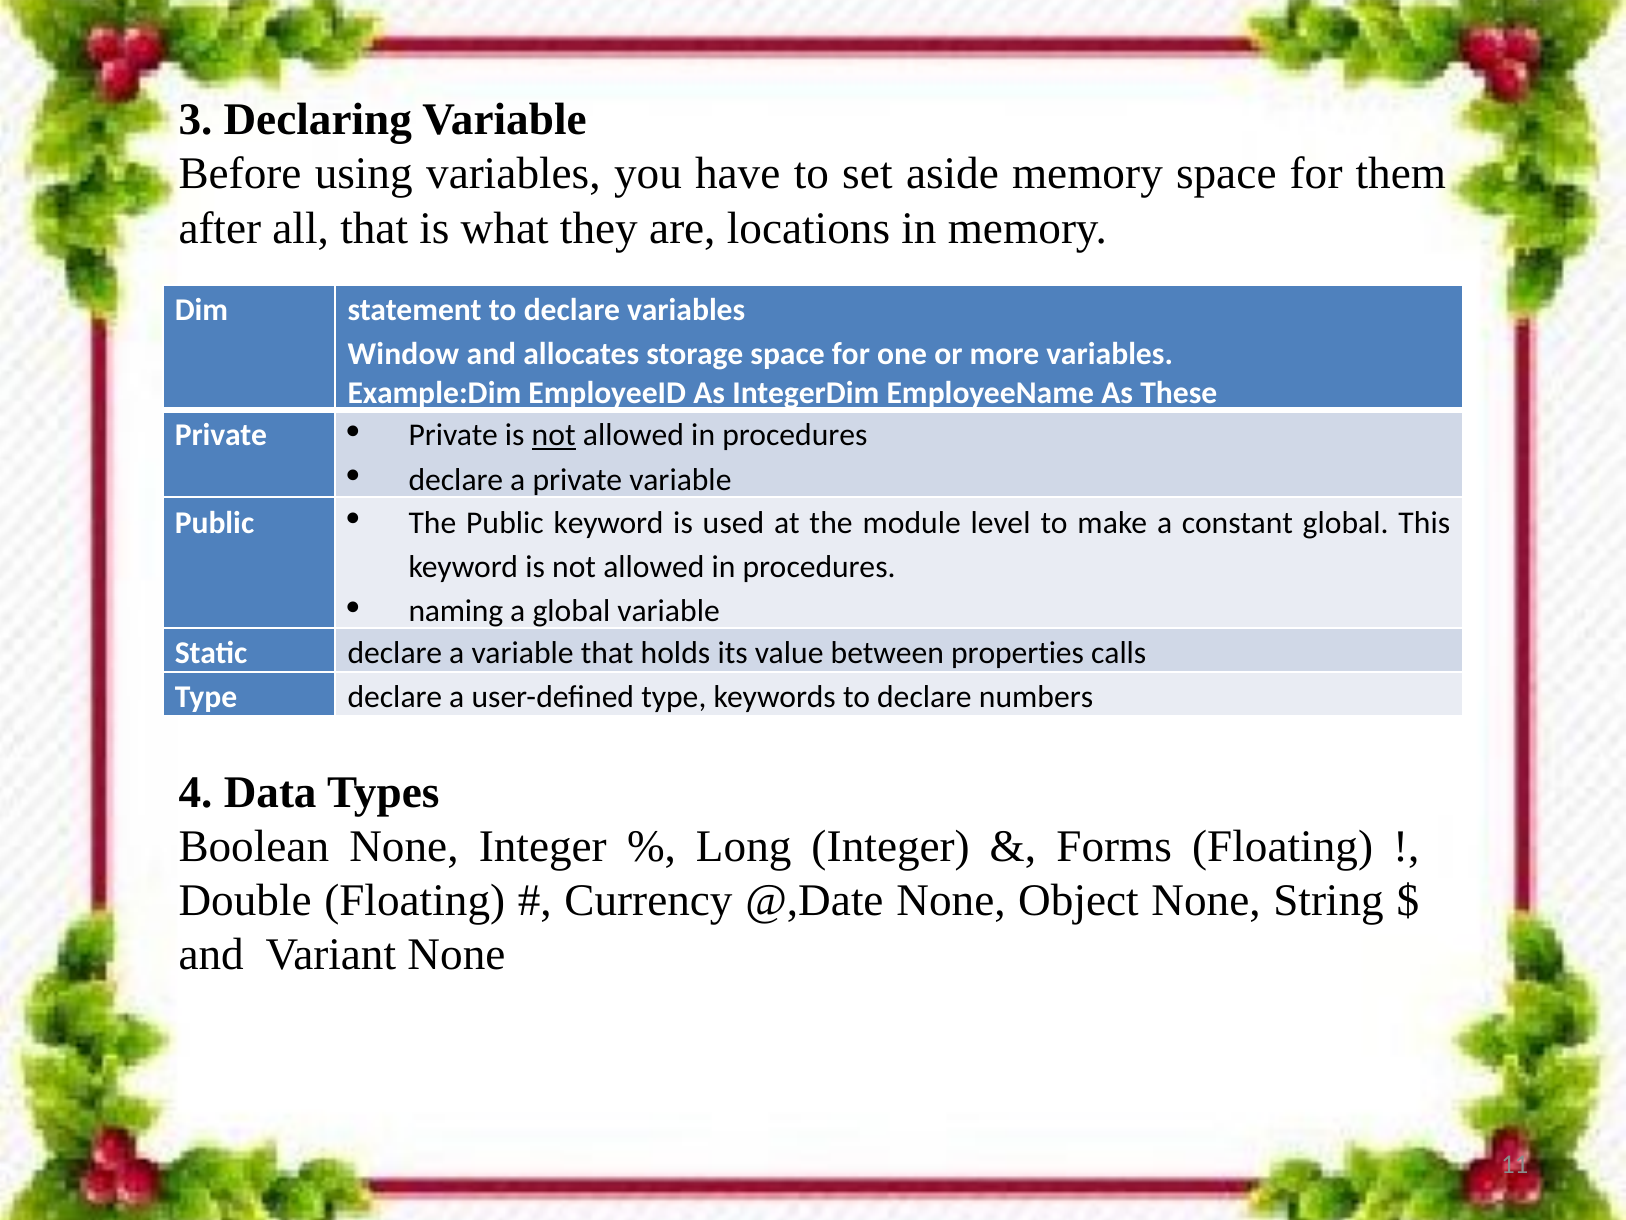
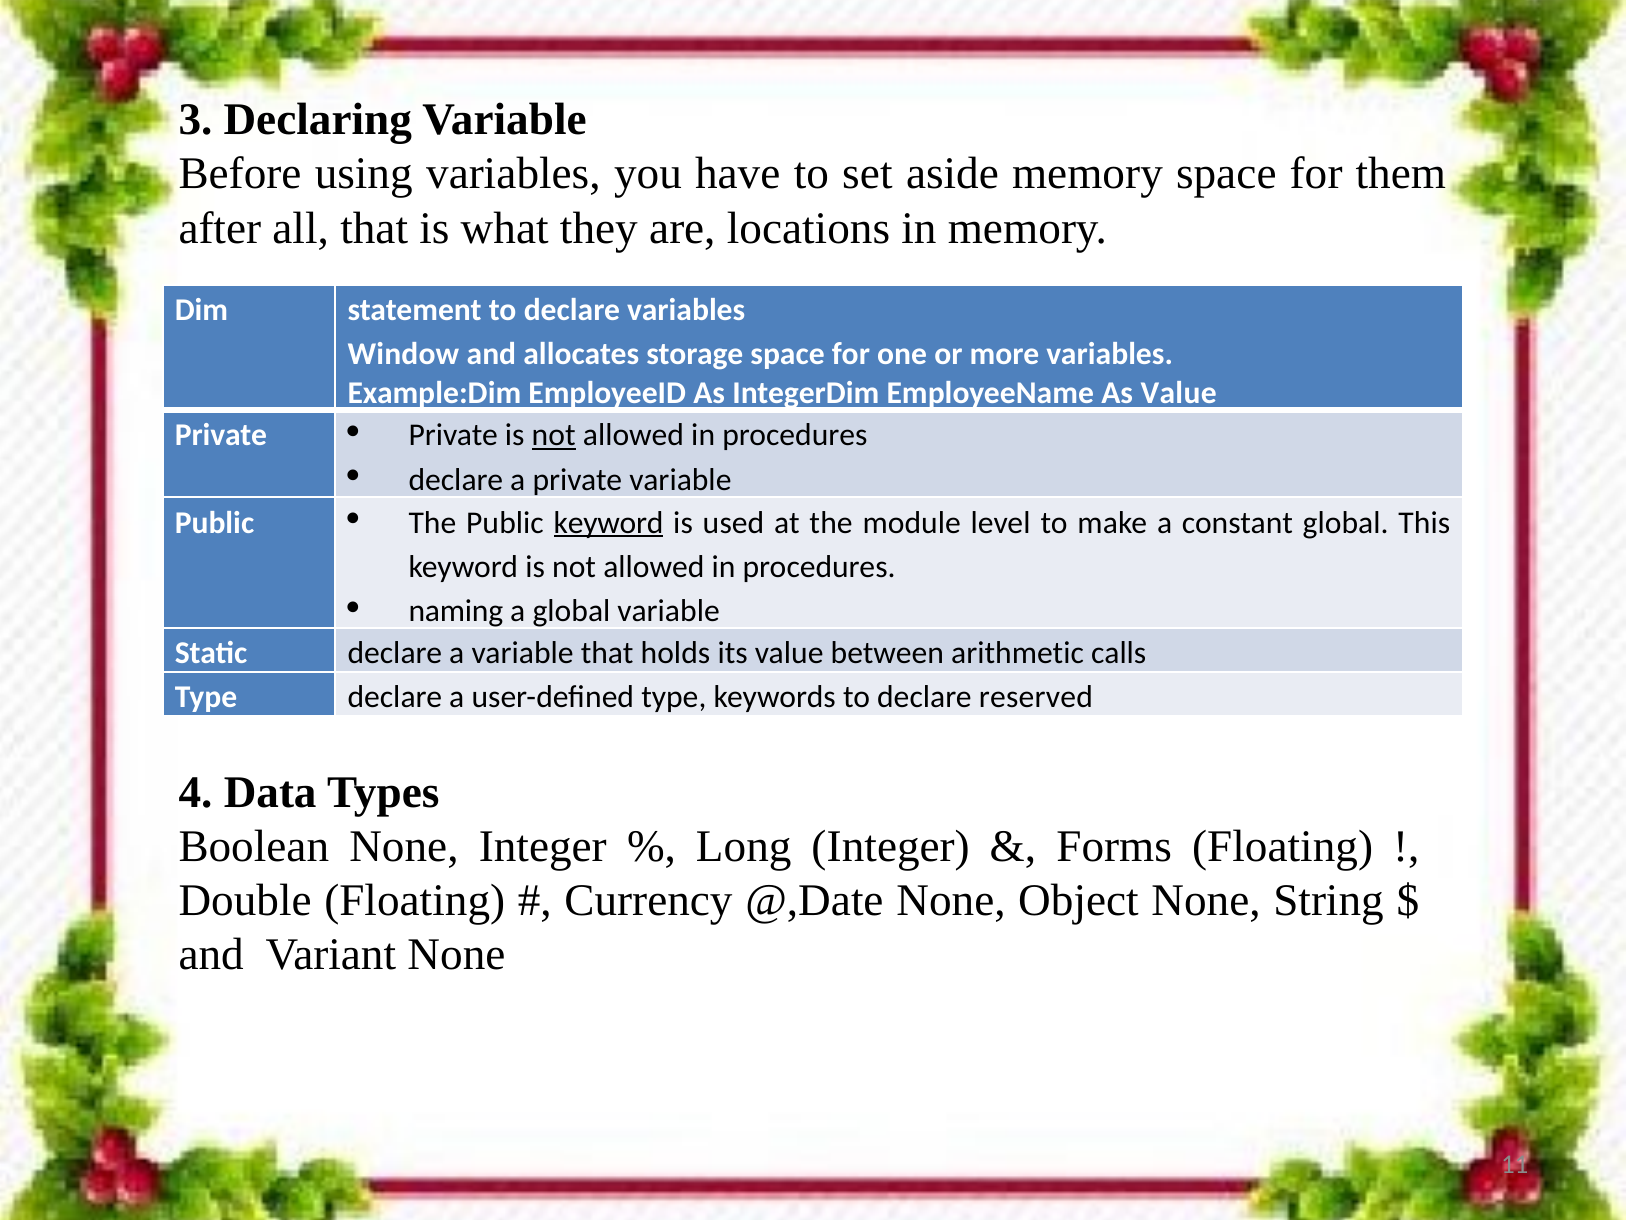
As These: These -> Value (1179, 393)
keyword underline: none -> present (609, 522)
properties: properties -> arithmetic (1018, 653)
numbers: numbers -> reserved (1036, 697)
